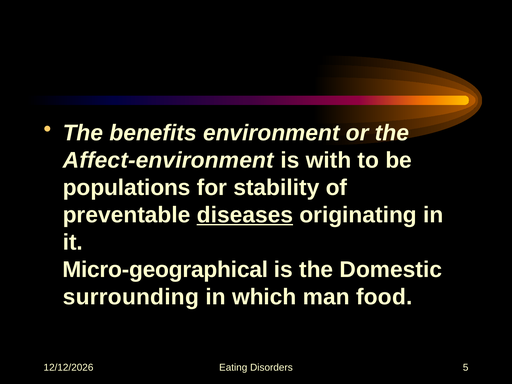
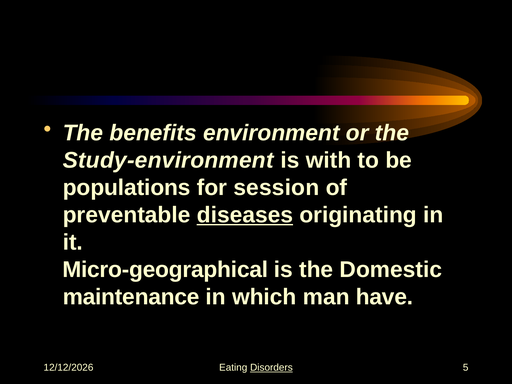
Affect-environment: Affect-environment -> Study-environment (168, 160)
stability: stability -> session (276, 188)
surrounding: surrounding -> maintenance (131, 297)
food: food -> have (385, 297)
Disorders underline: none -> present (271, 368)
